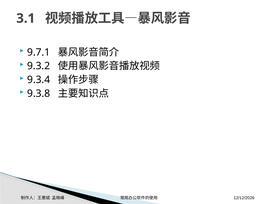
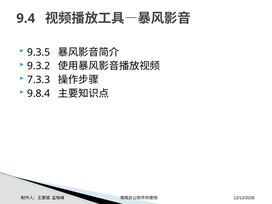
3.1: 3.1 -> 9.4 (26, 18)
9.7.1: 9.7.1 -> 9.3.5 (39, 52)
9.3.4: 9.3.4 -> 7.3.3 (39, 80)
9.3.8: 9.3.8 -> 9.8.4 (39, 94)
